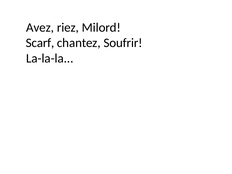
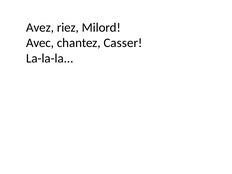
Scarf: Scarf -> Avec (40, 43)
Soufrir: Soufrir -> Casser (123, 43)
